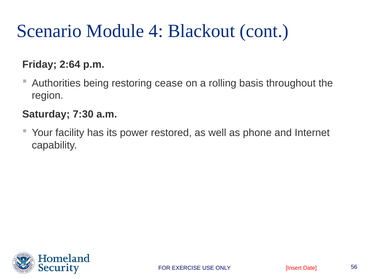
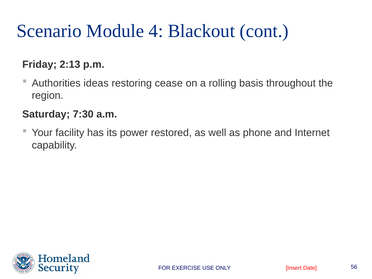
2:64: 2:64 -> 2:13 (70, 65)
being: being -> ideas (96, 83)
